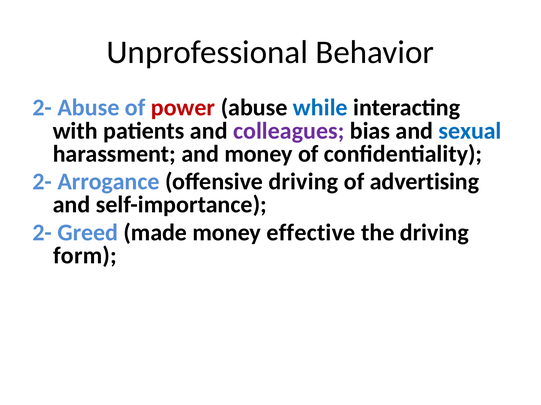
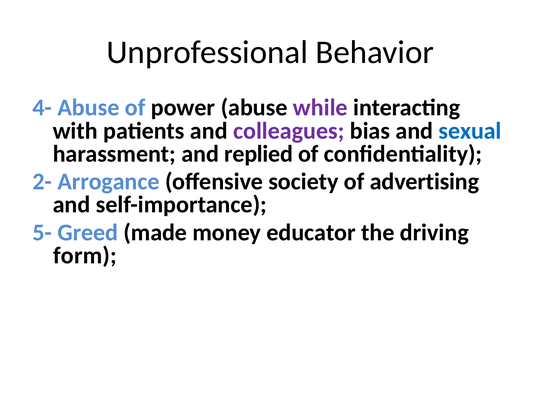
2-: 2- -> 4- (42, 108)
power colour: red -> black (183, 108)
while colour: blue -> purple (320, 108)
and money: money -> replied (259, 154)
offensive driving: driving -> society (303, 182)
2-: 2- -> 5- (42, 233)
effective: effective -> educator (311, 233)
